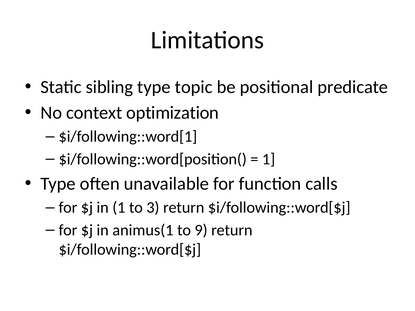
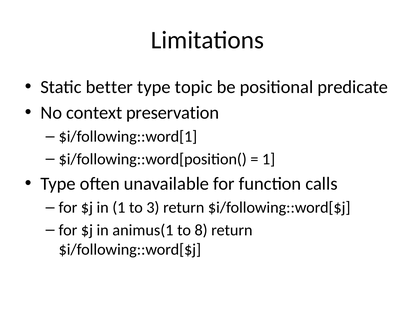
sibling: sibling -> better (109, 87)
optimization: optimization -> preservation (173, 113)
9: 9 -> 8 (201, 230)
